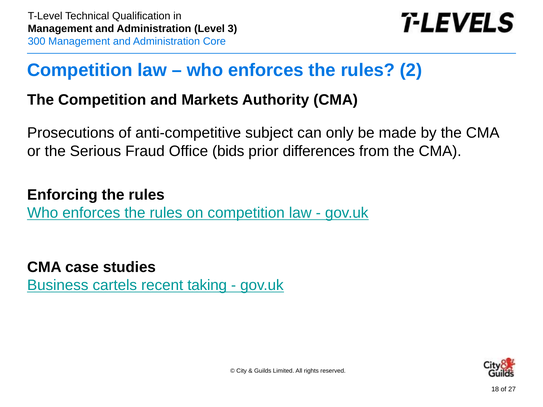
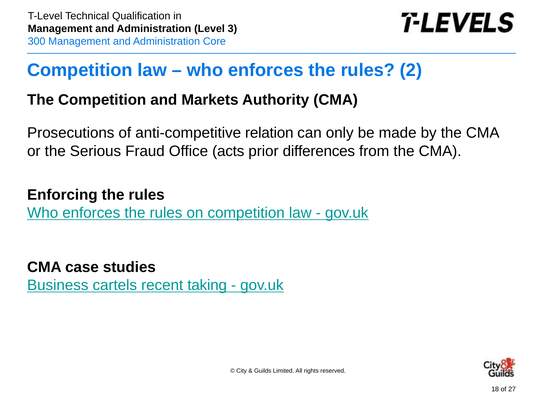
subject: subject -> relation (269, 133)
bids: bids -> acts (228, 151)
